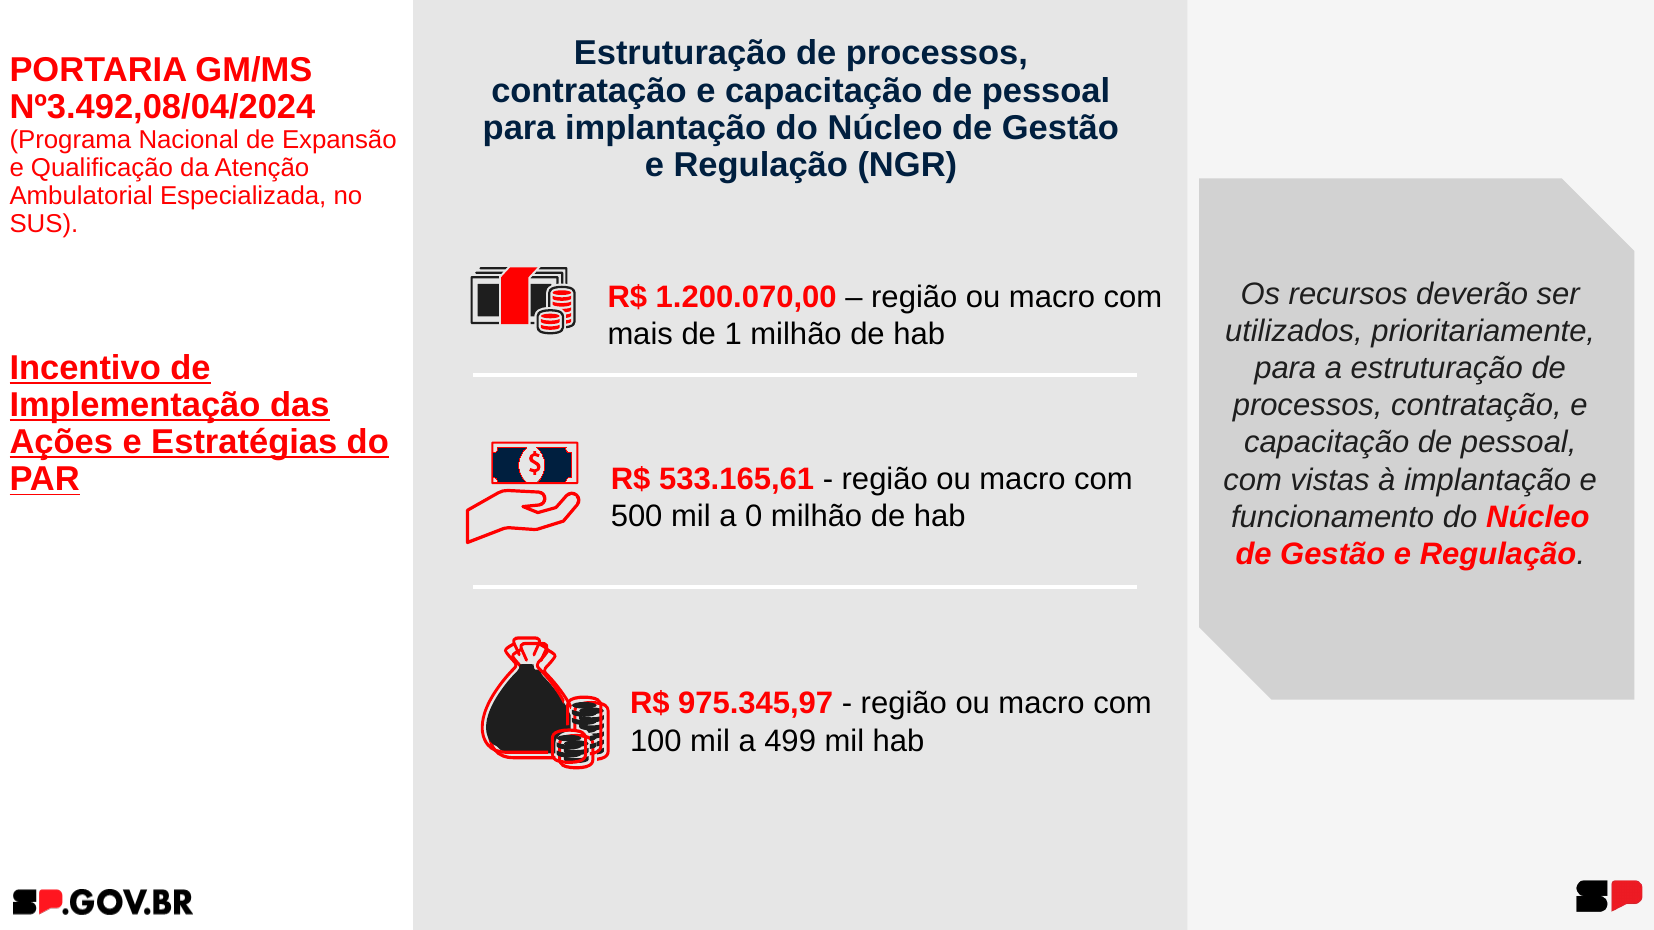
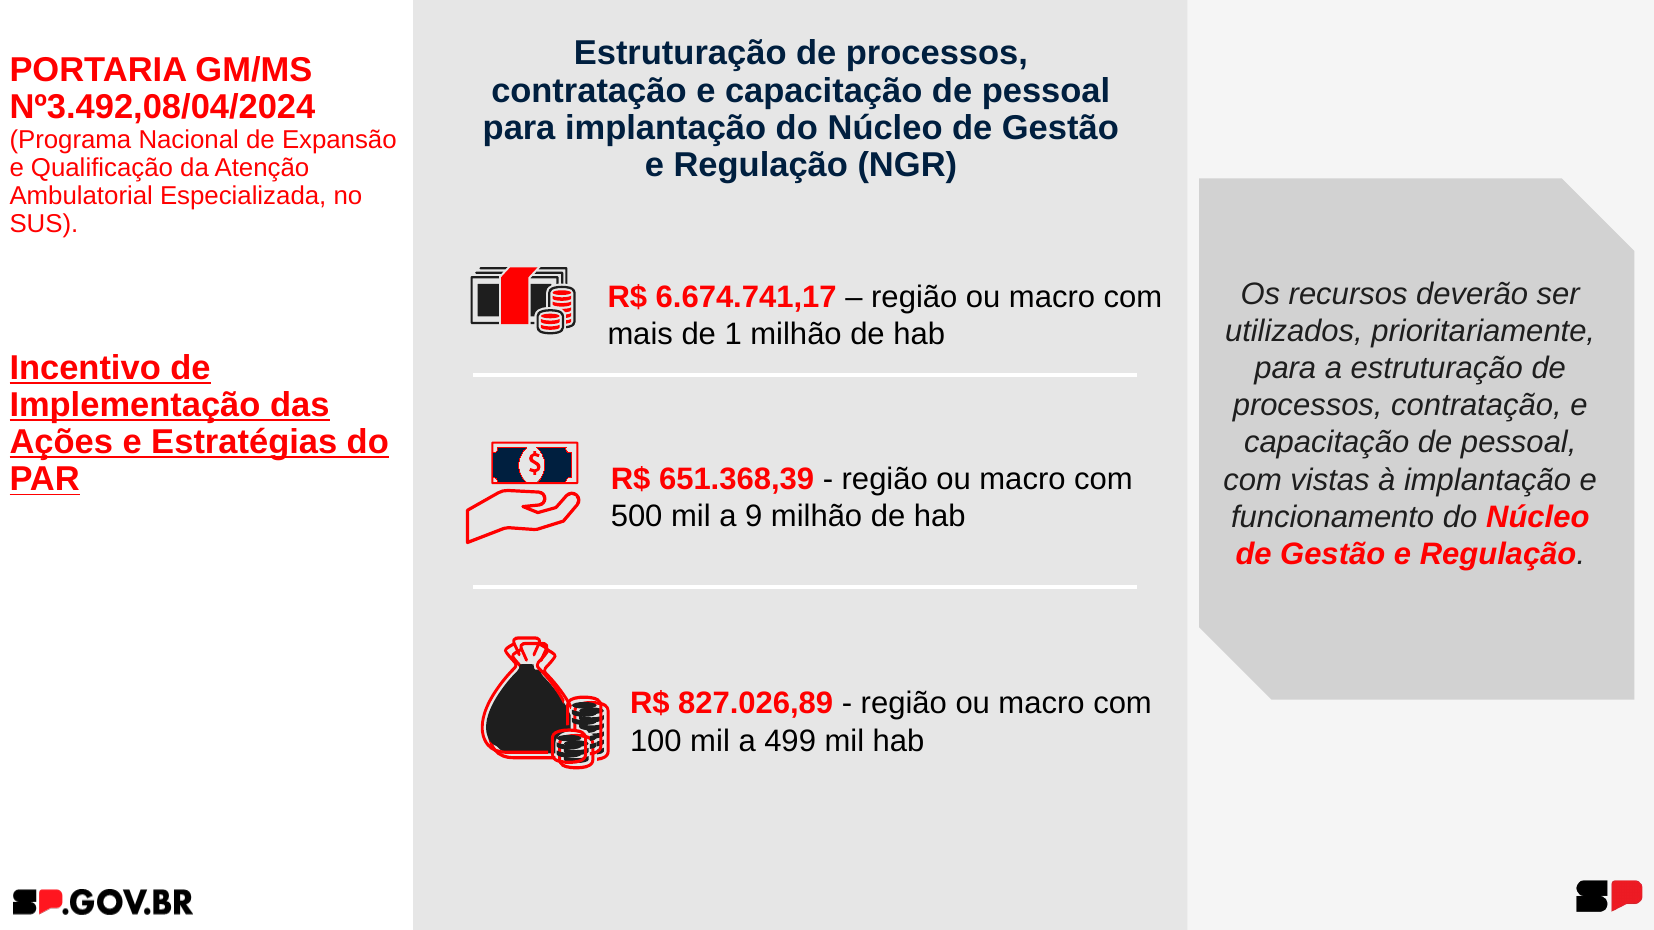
1.200.070,00: 1.200.070,00 -> 6.674.741,17 (746, 297)
533.165,61: 533.165,61 -> 651.368,39 (737, 480)
0: 0 -> 9 (754, 517)
975.345,97: 975.345,97 -> 827.026,89 (756, 704)
